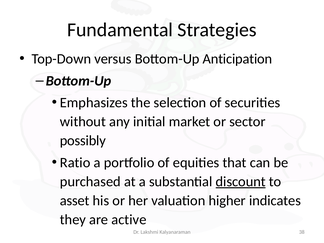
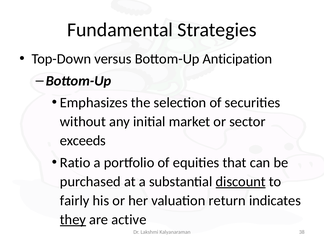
possibly: possibly -> exceeds (83, 141)
asset: asset -> fairly (75, 201)
higher: higher -> return (227, 201)
they underline: none -> present (73, 220)
